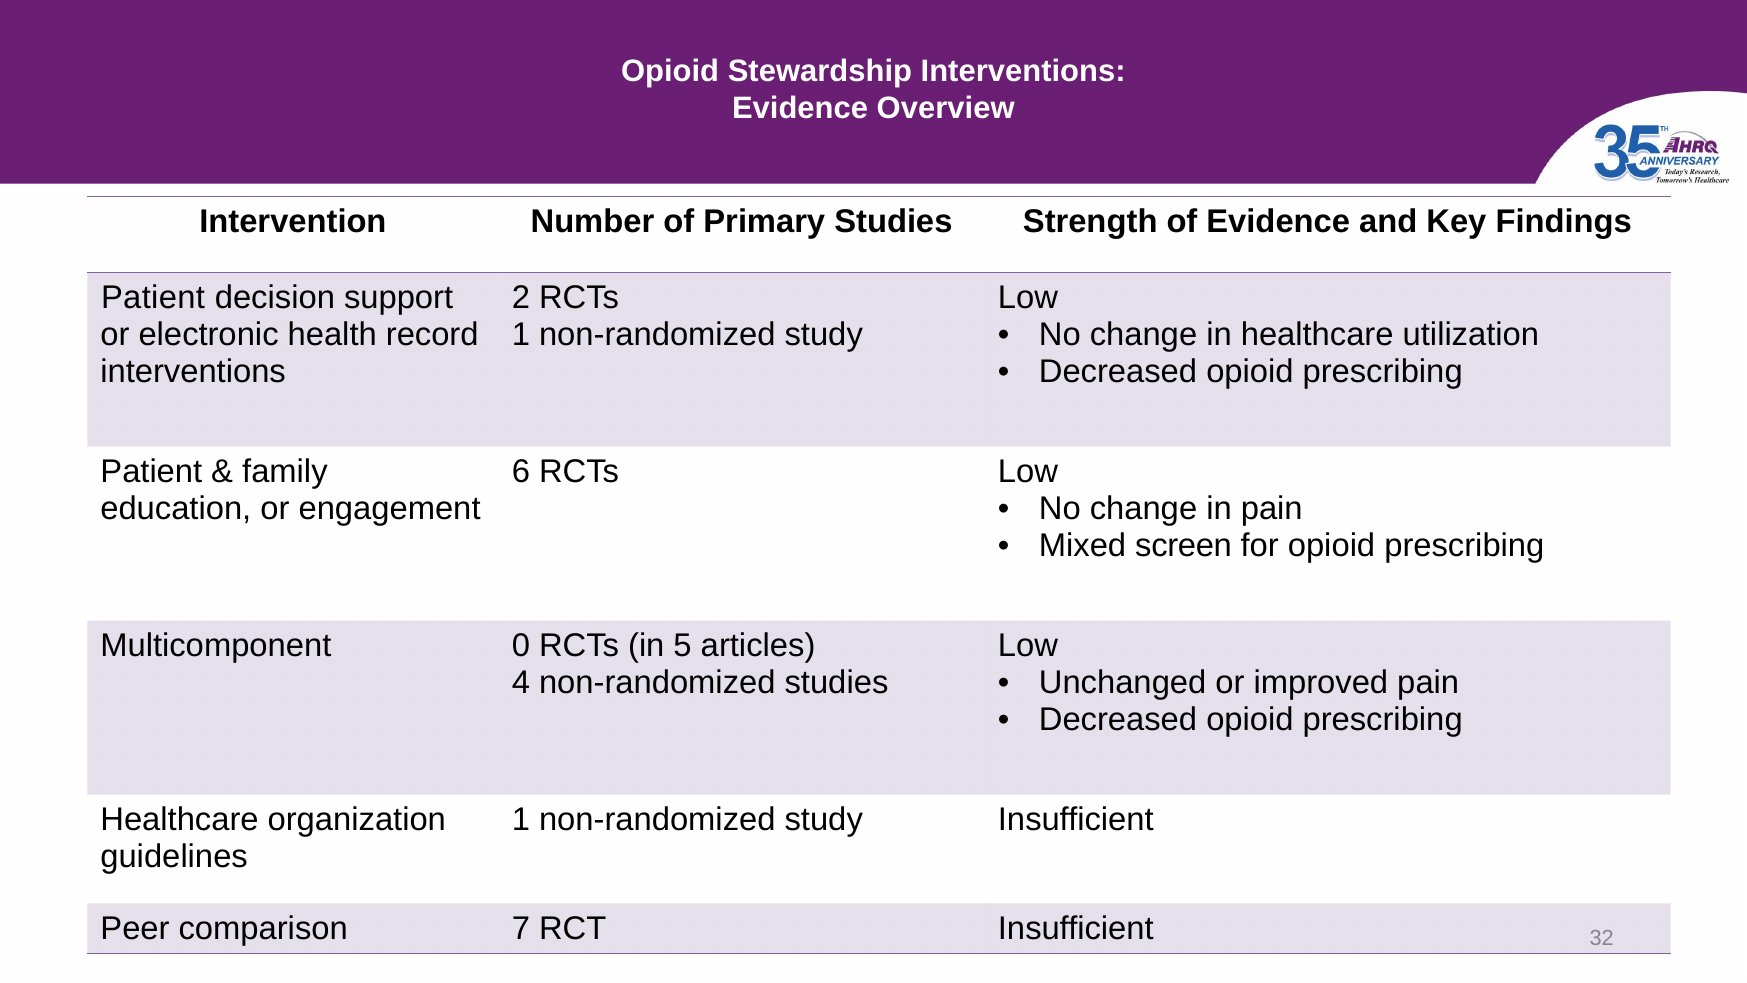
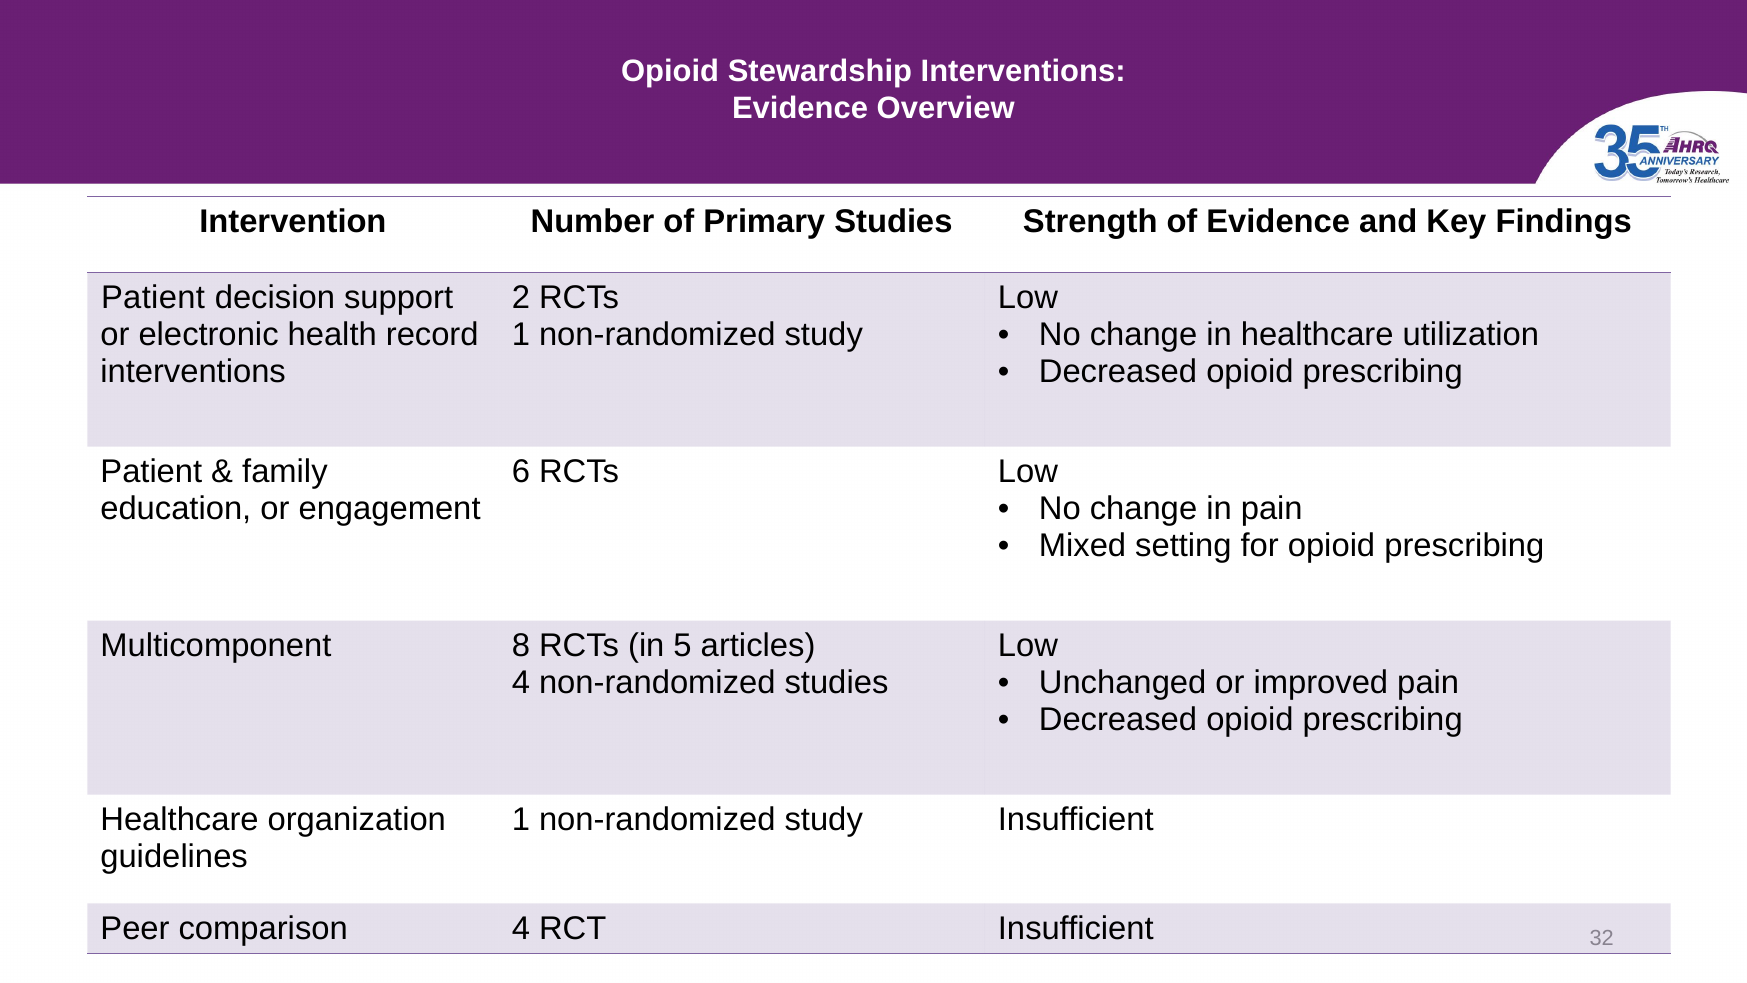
screen: screen -> setting (1183, 545)
0: 0 -> 8 (521, 646)
comparison 7: 7 -> 4 (521, 929)
